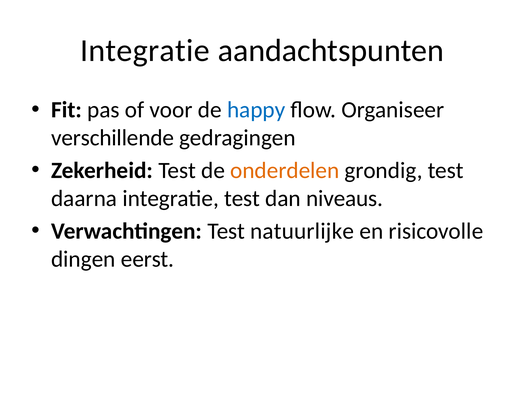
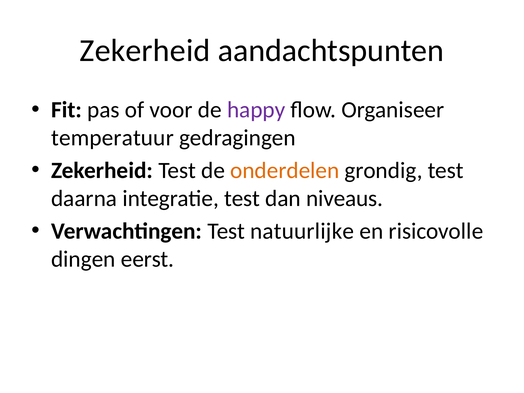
Integratie: Integratie -> Zekerheid (145, 51)
happy colour: blue -> purple (256, 110)
verschillende: verschillende -> temperatuur (112, 138)
